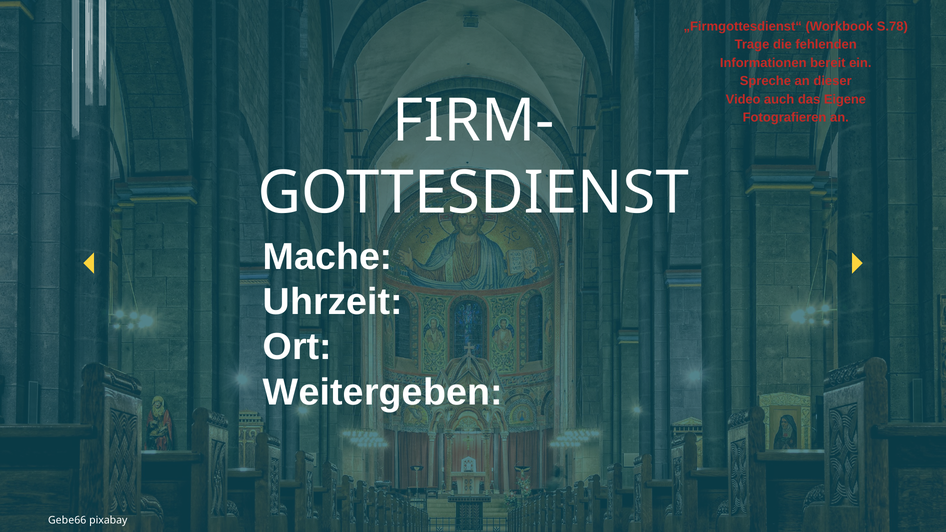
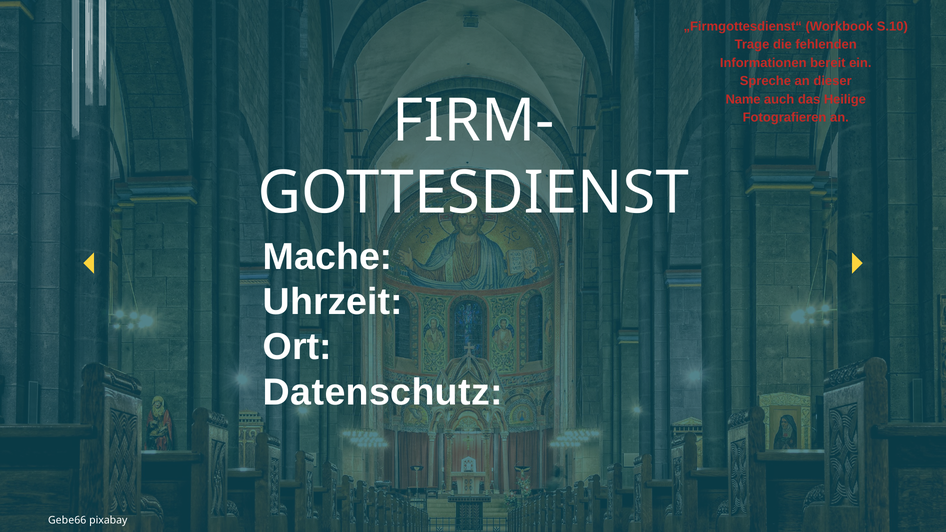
S.78: S.78 -> S.10 (892, 26)
Video: Video -> Name (743, 99)
Eigene: Eigene -> Heilige (845, 99)
Weitergeben: Weitergeben -> Datenschutz (383, 392)
